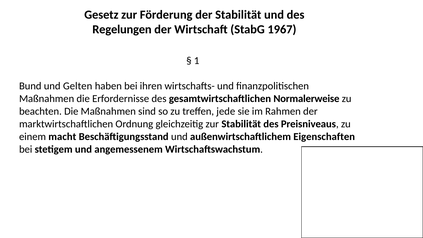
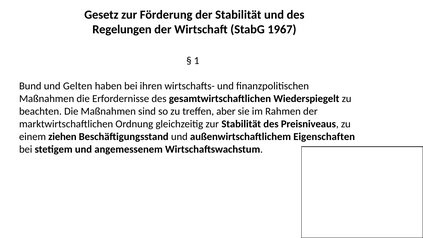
Normalerweise: Normalerweise -> Wiederspiegelt (306, 99)
jede: jede -> aber (226, 111)
macht: macht -> ziehen (62, 137)
